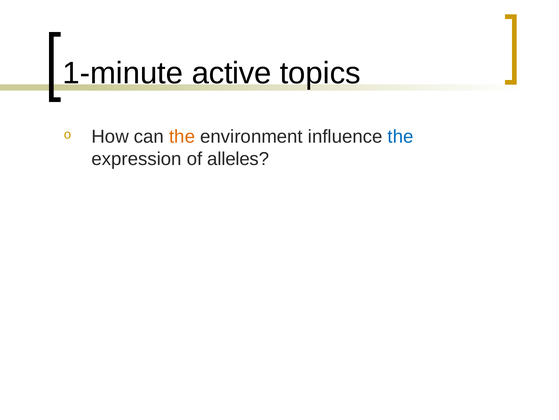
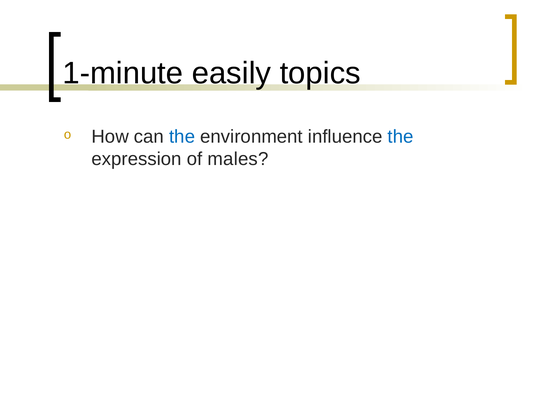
active: active -> easily (231, 73)
the colour: orange -> blue (182, 136)
alleles: alleles -> males (238, 159)
